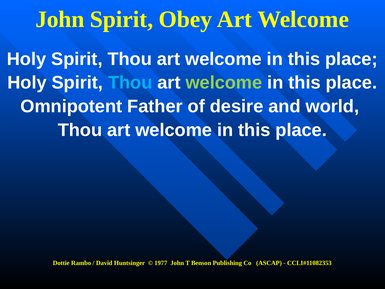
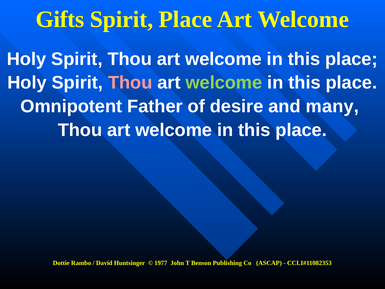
John: John -> Gifts (60, 19)
Spirit Obey: Obey -> Place (185, 19)
Thou colour: light blue -> pink (130, 83)
world: world -> many (332, 106)
